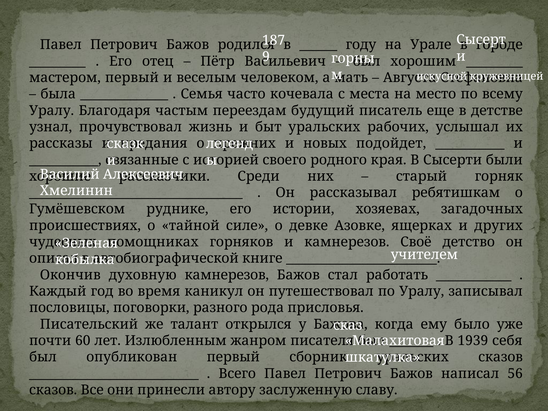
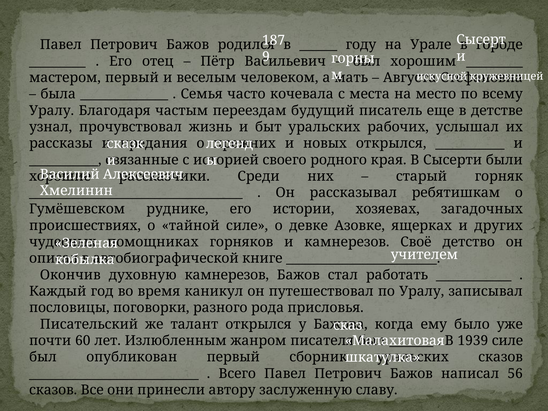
новых подойдет: подойдет -> открылся (391, 143)
1939 себя: себя -> силе (508, 341)
